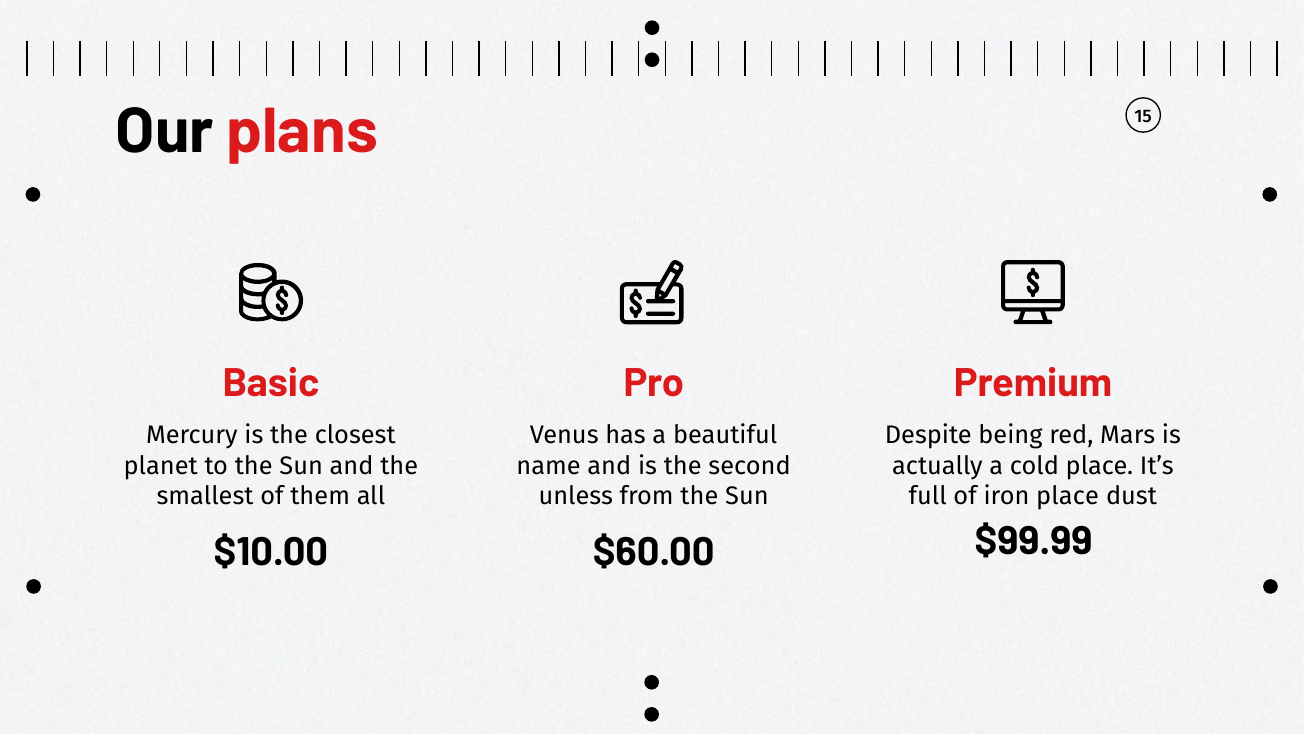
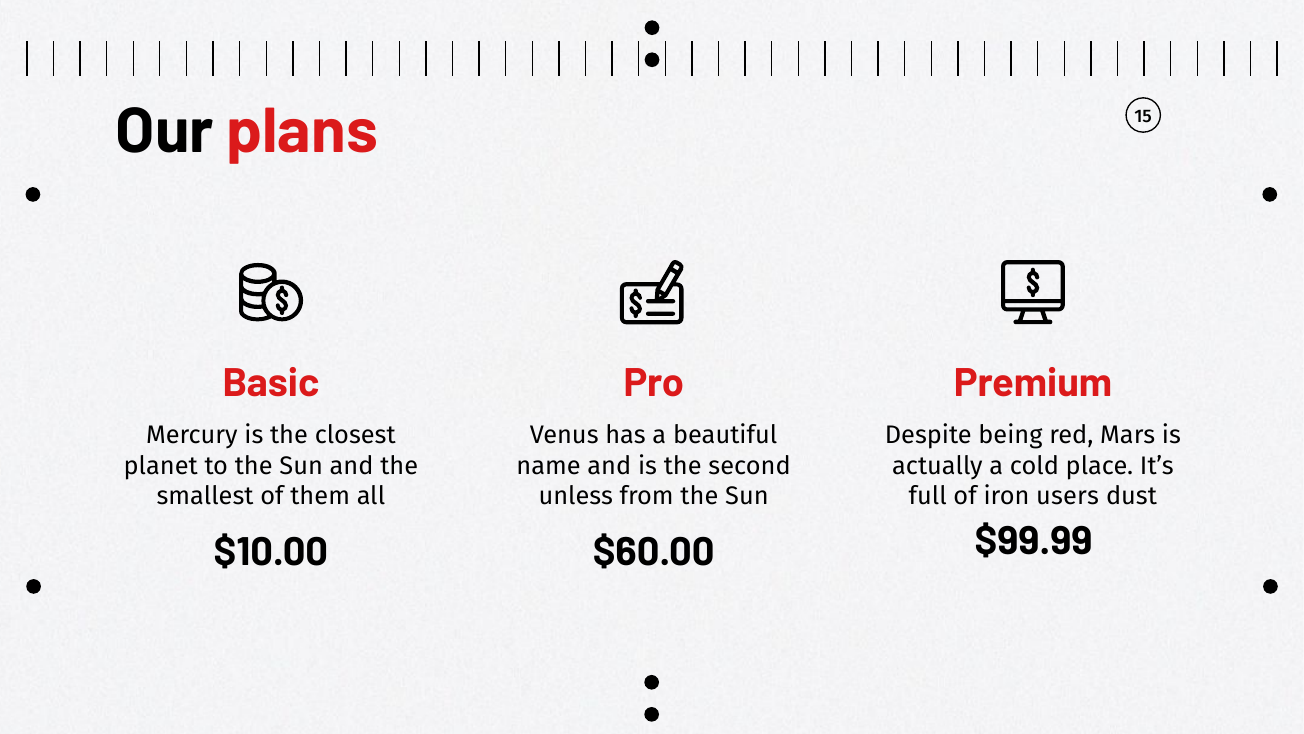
iron place: place -> users (1068, 496)
